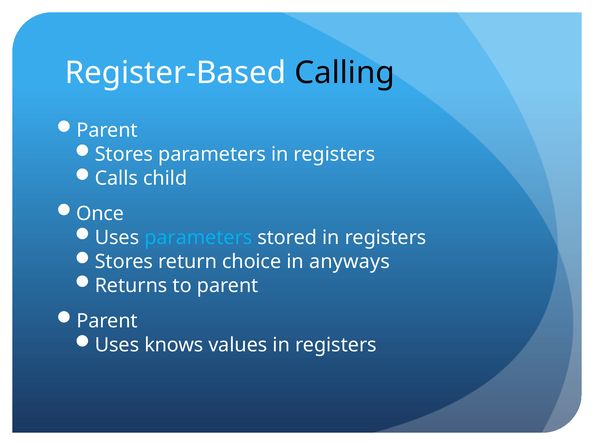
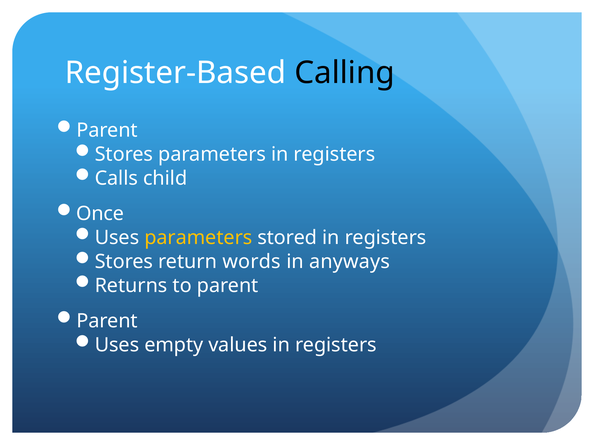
parameters colour: light blue -> yellow (198, 238)
choice: choice -> words (252, 262)
knows: knows -> empty (174, 345)
